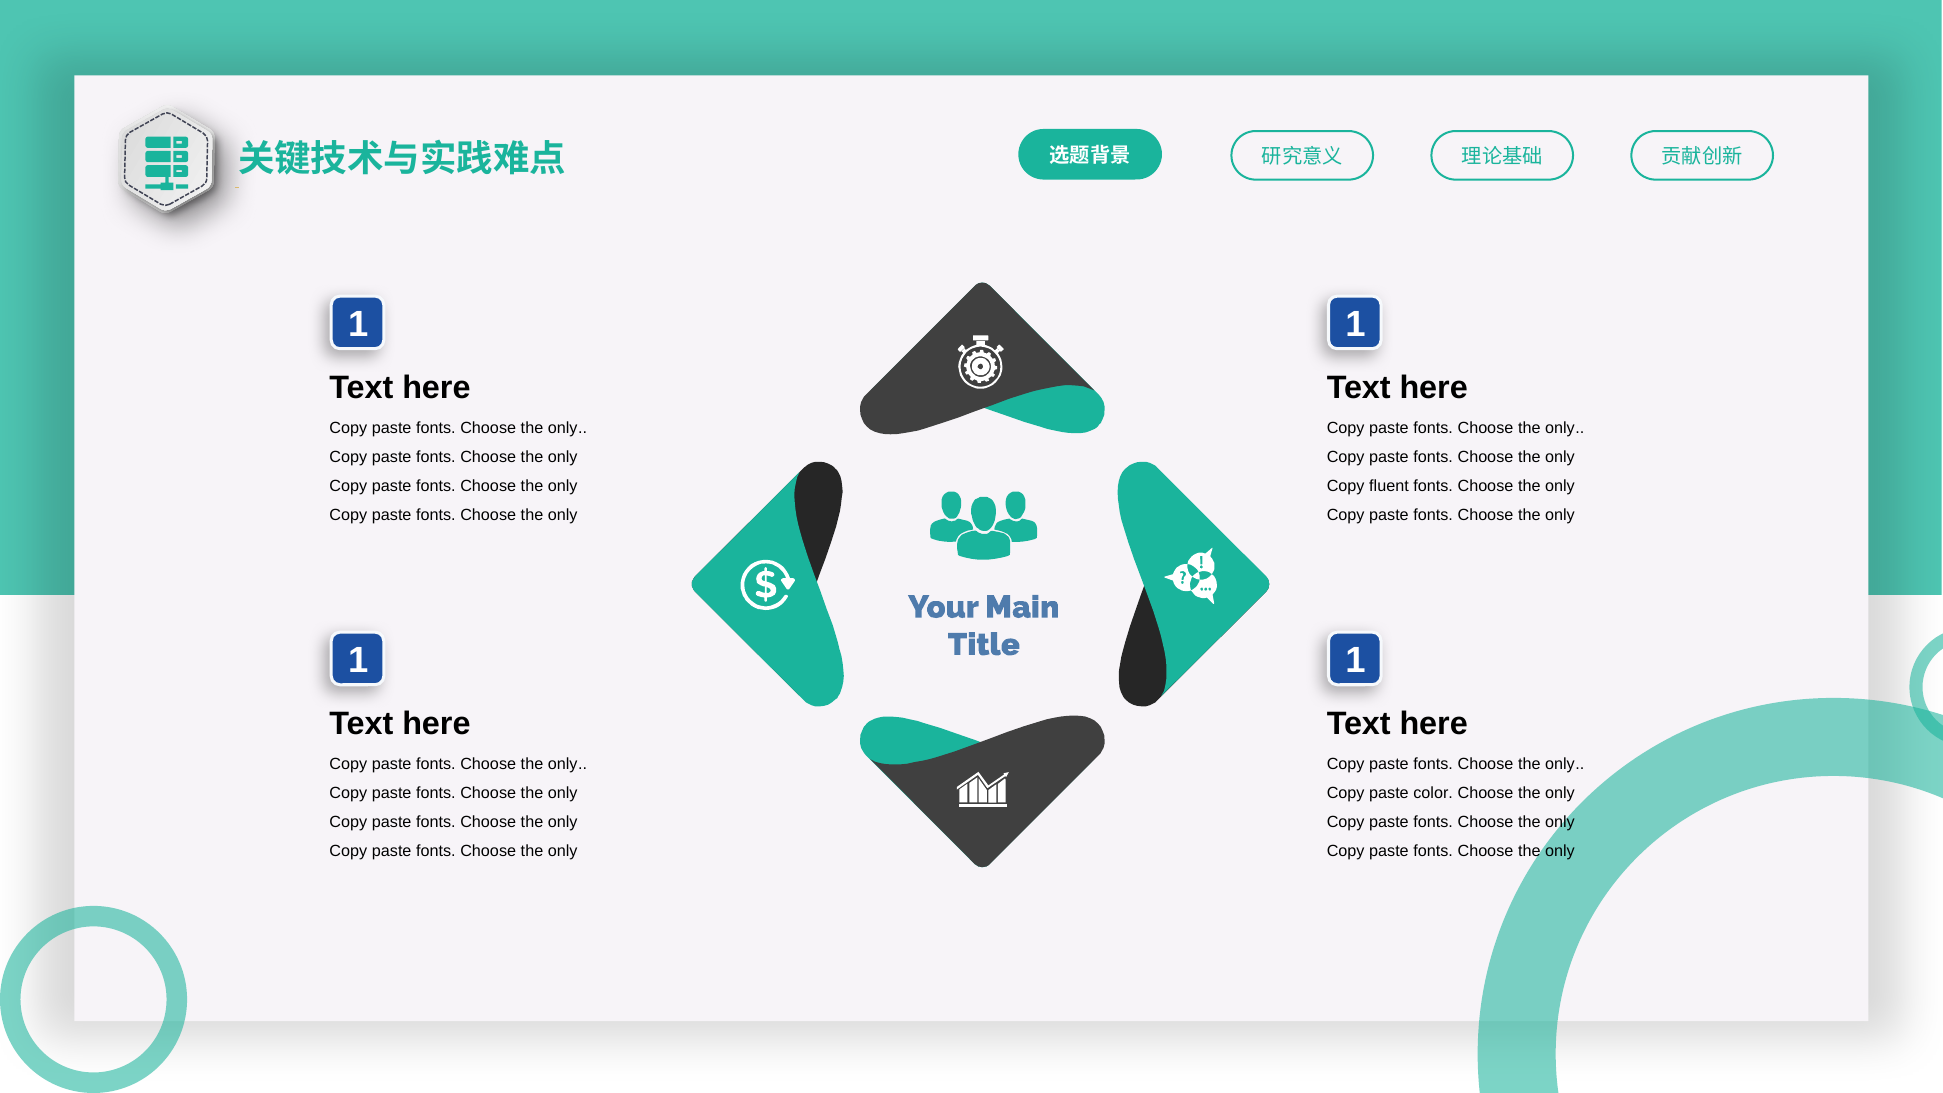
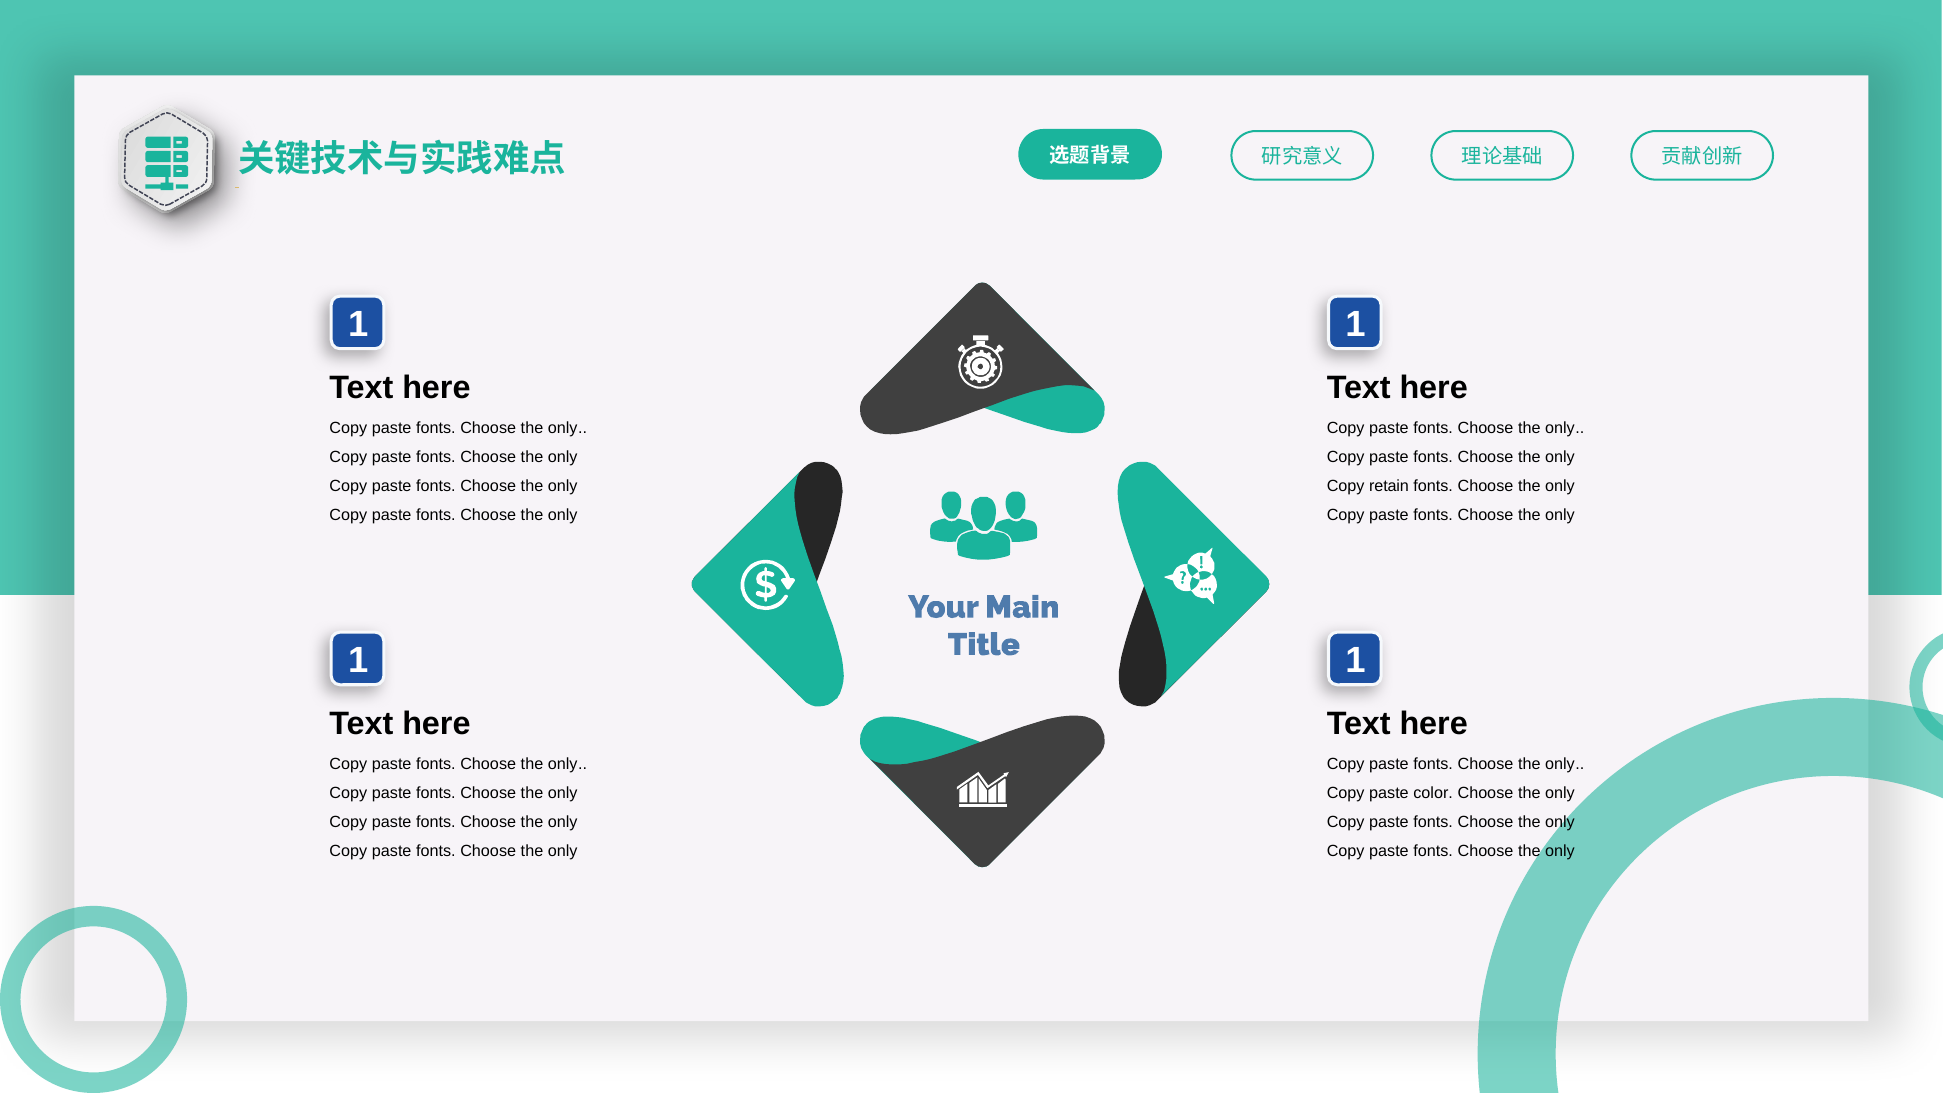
fluent: fluent -> retain (1389, 486)
